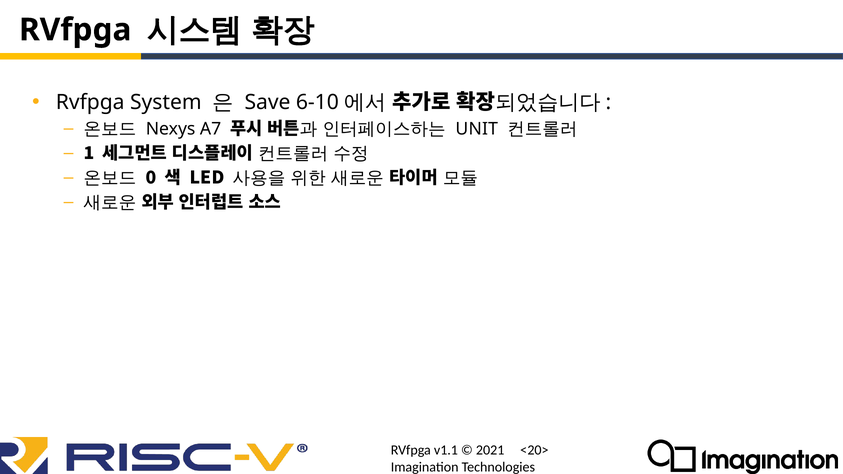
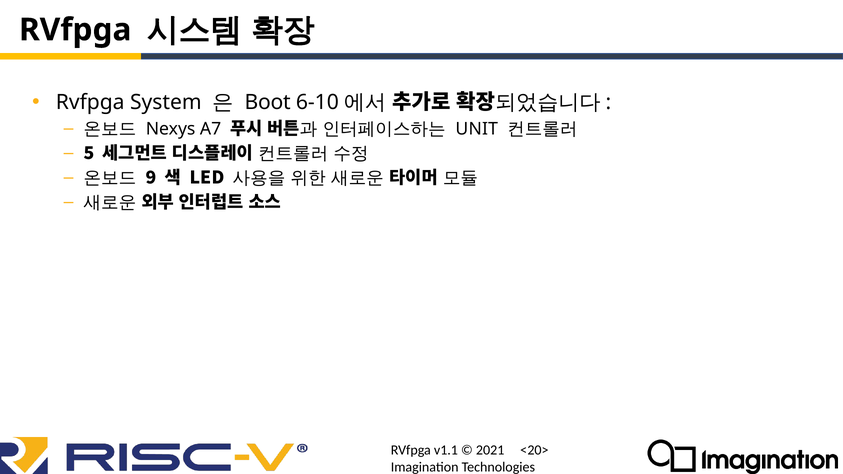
Save: Save -> Boot (268, 102)
1: 1 -> 5 (89, 153)
0: 0 -> 9 (151, 178)
